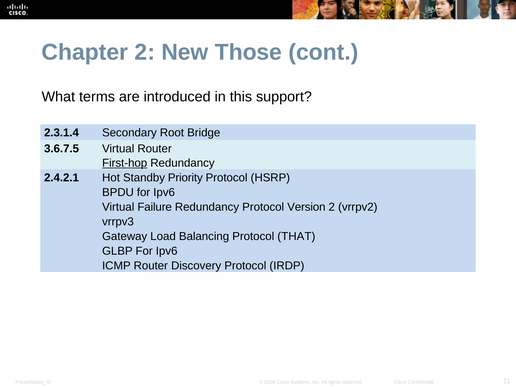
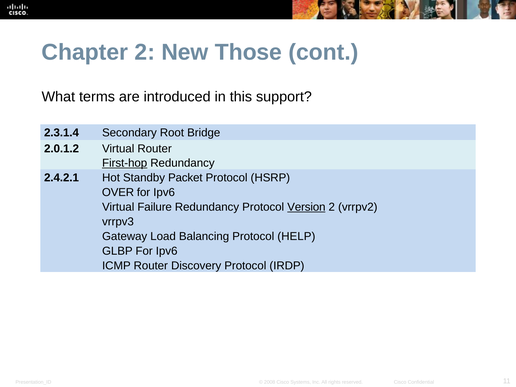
3.6.7.5: 3.6.7.5 -> 2.0.1.2 (62, 149)
Priority: Priority -> Packet (185, 178)
BPDU: BPDU -> OVER (118, 193)
Version underline: none -> present (306, 207)
THAT: THAT -> HELP (296, 236)
